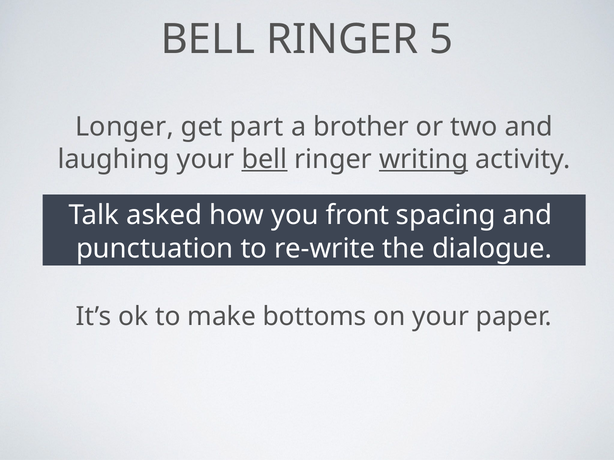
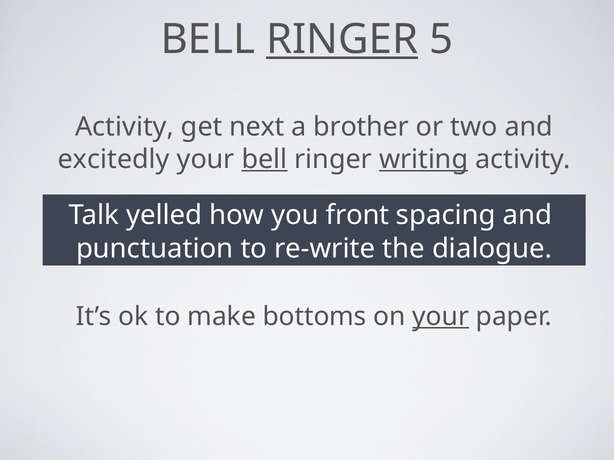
RINGER underline: none -> present (342, 40)
Longer: Longer -> Activity (125, 127)
part: part -> next (257, 127)
laughing: laughing -> excitedly (114, 159)
asked: asked -> yelled (164, 216)
your underline: none -> present (441, 317)
